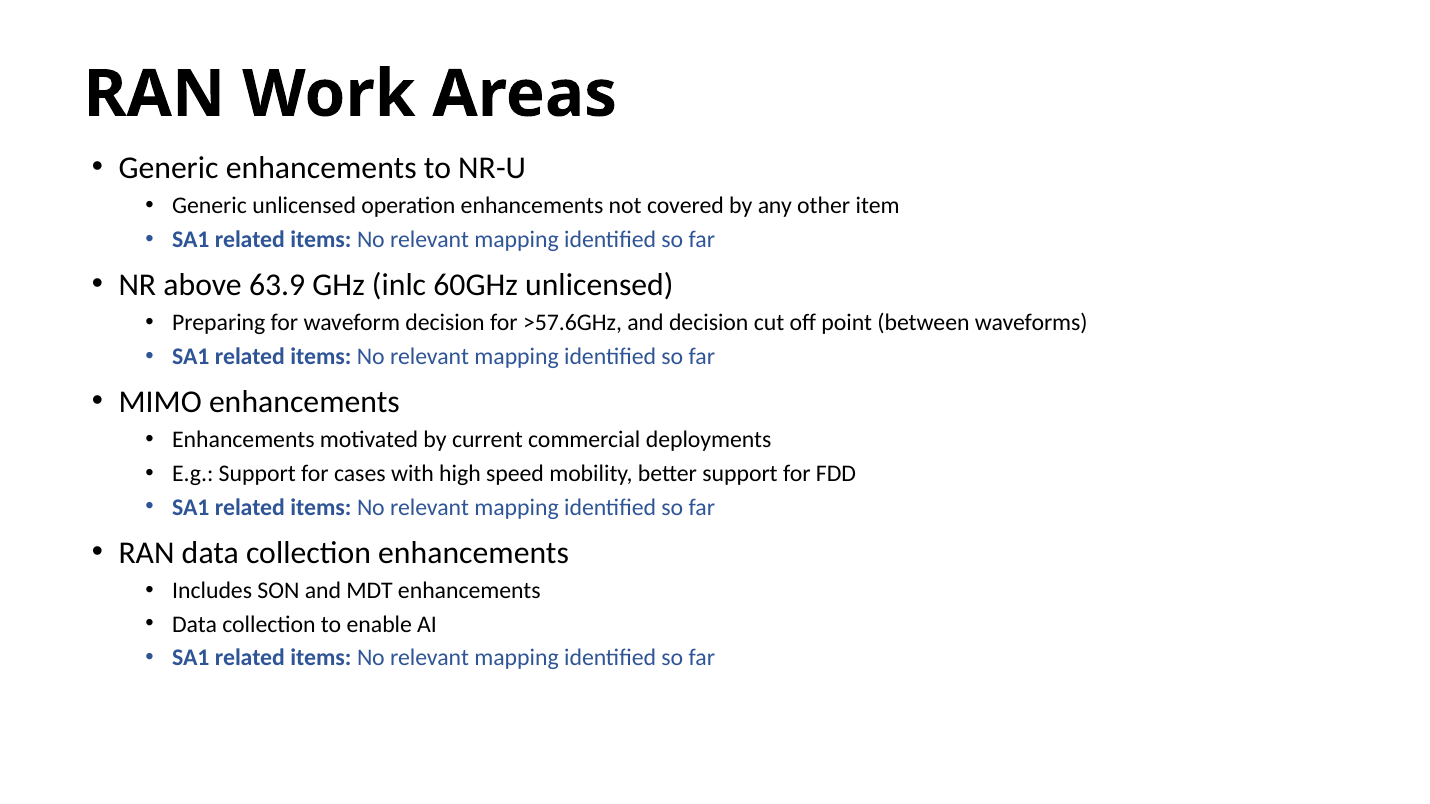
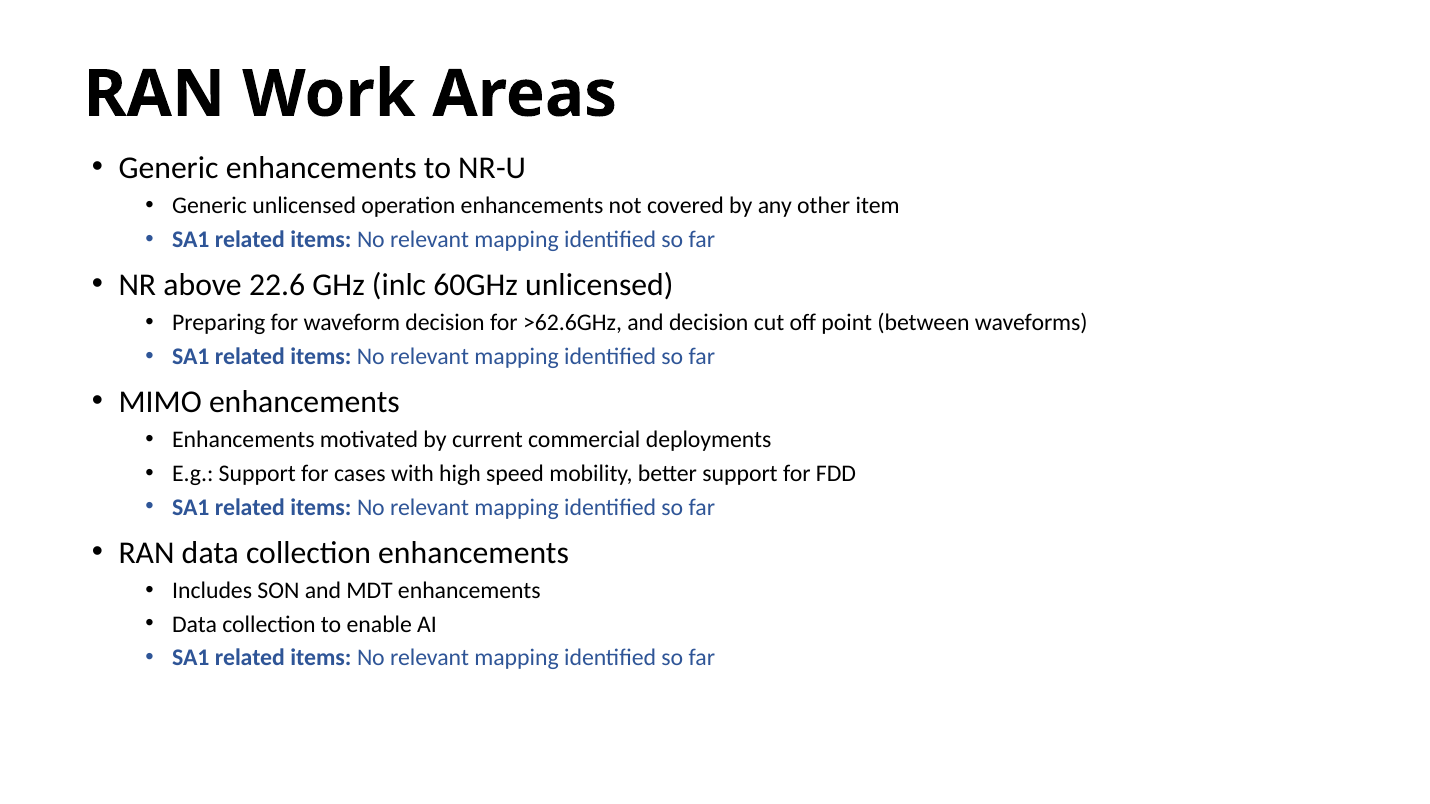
63.9: 63.9 -> 22.6 (277, 285)
>57.6GHz: >57.6GHz -> >62.6GHz (573, 323)
